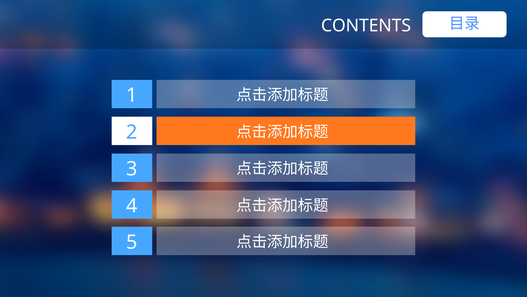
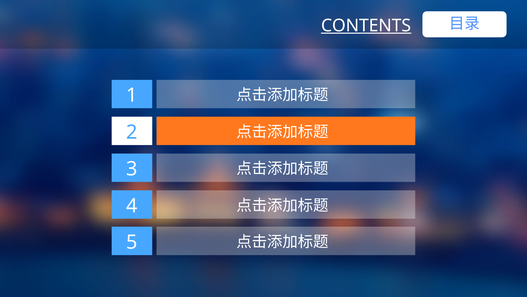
CONTENTS underline: none -> present (366, 26)
